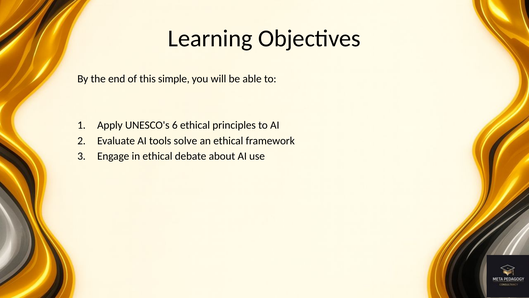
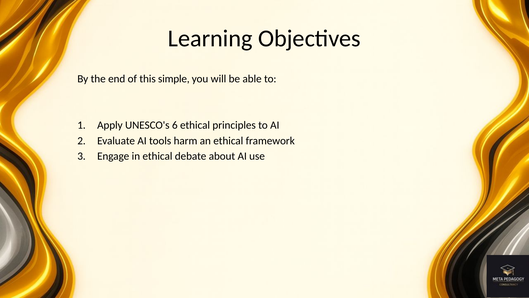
solve: solve -> harm (186, 141)
